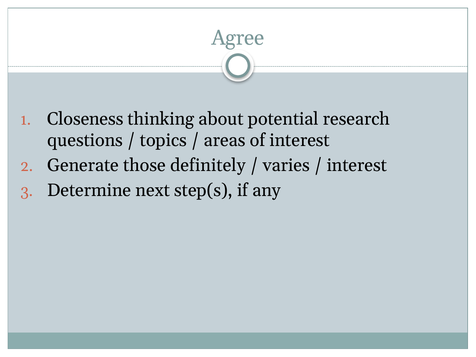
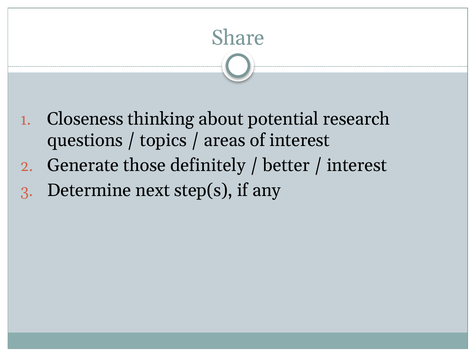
Agree: Agree -> Share (238, 38)
varies: varies -> better (286, 165)
